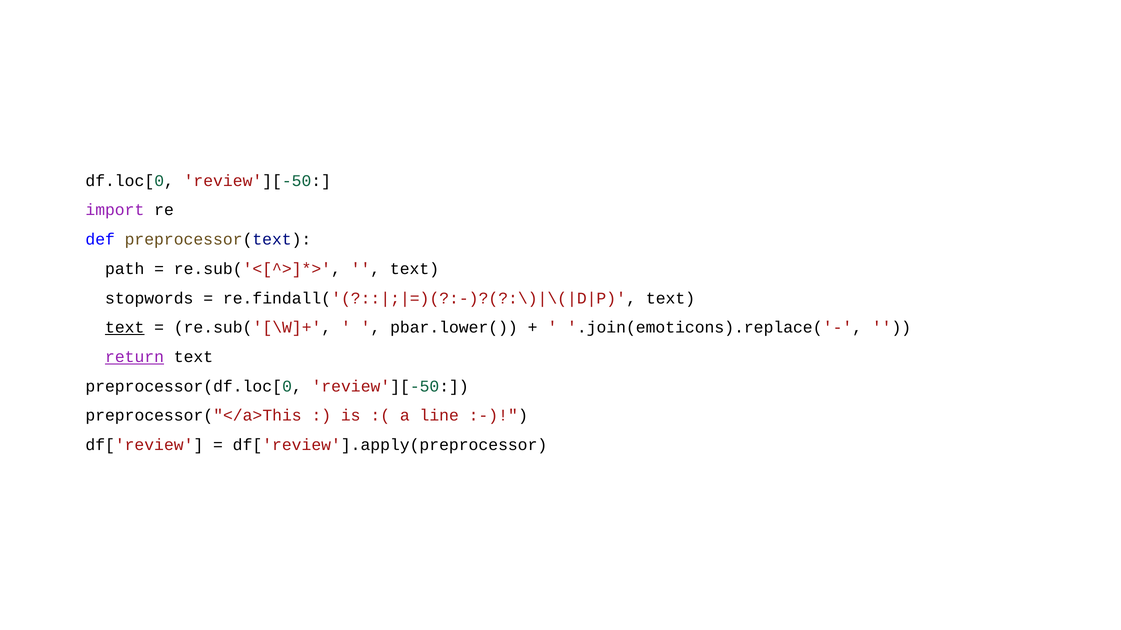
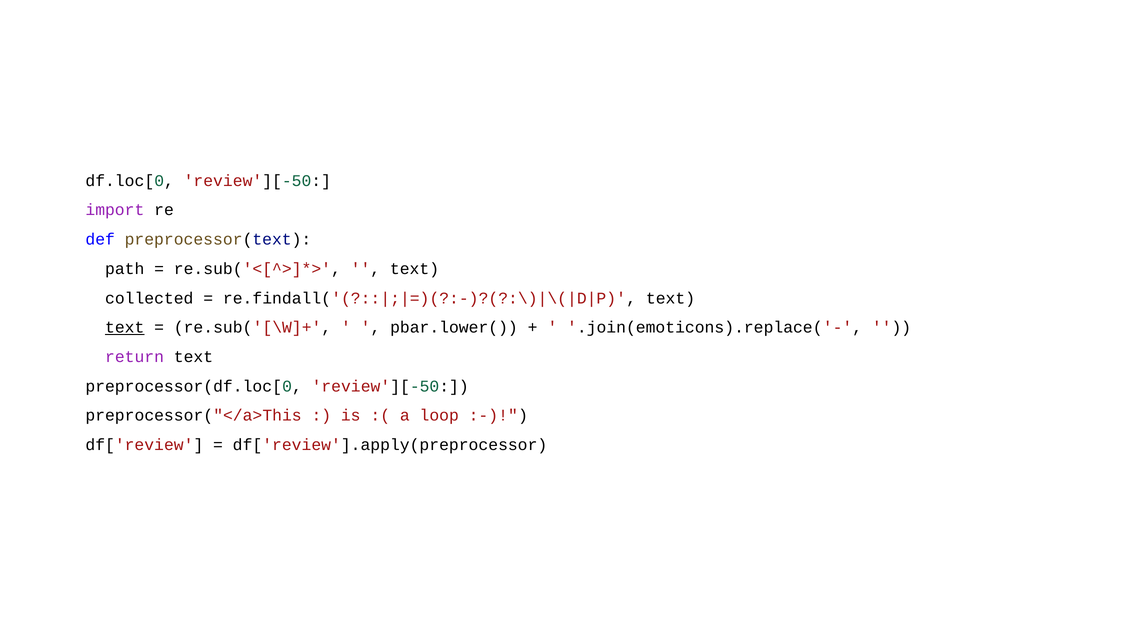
stopwords: stopwords -> collected (149, 298)
return underline: present -> none (135, 357)
line: line -> loop (439, 416)
